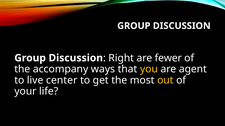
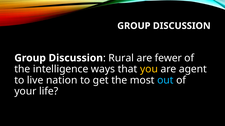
Right: Right -> Rural (121, 58)
accompany: accompany -> intelligence (61, 69)
center: center -> nation (62, 81)
out colour: yellow -> light blue (165, 81)
